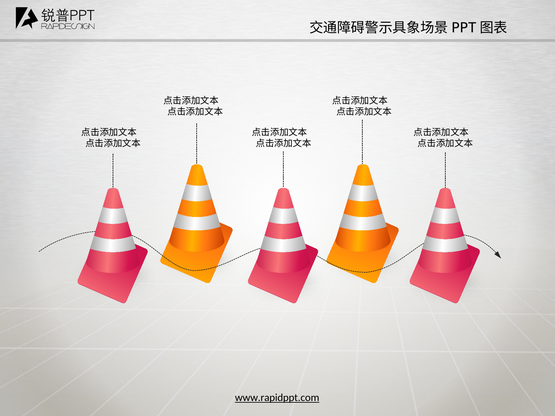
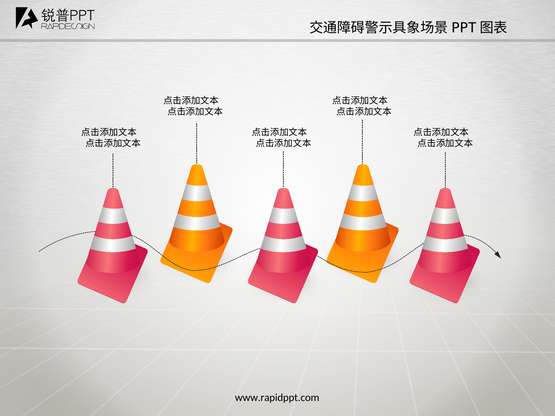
www.rapidppt.com underline: present -> none (277, 398)
